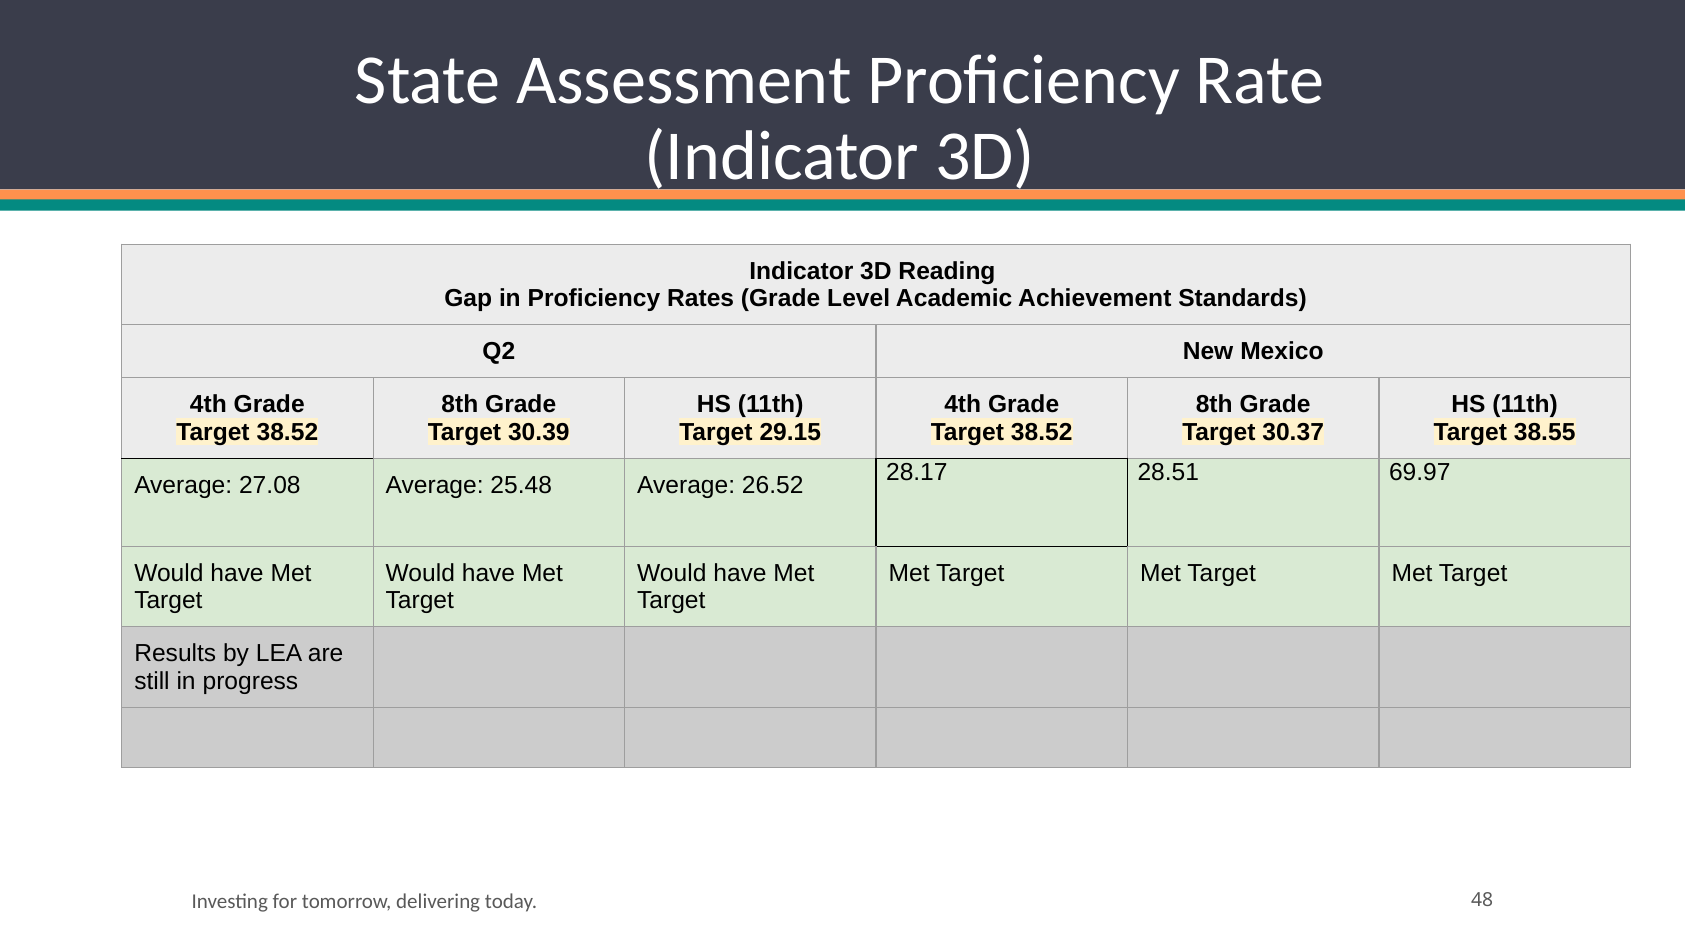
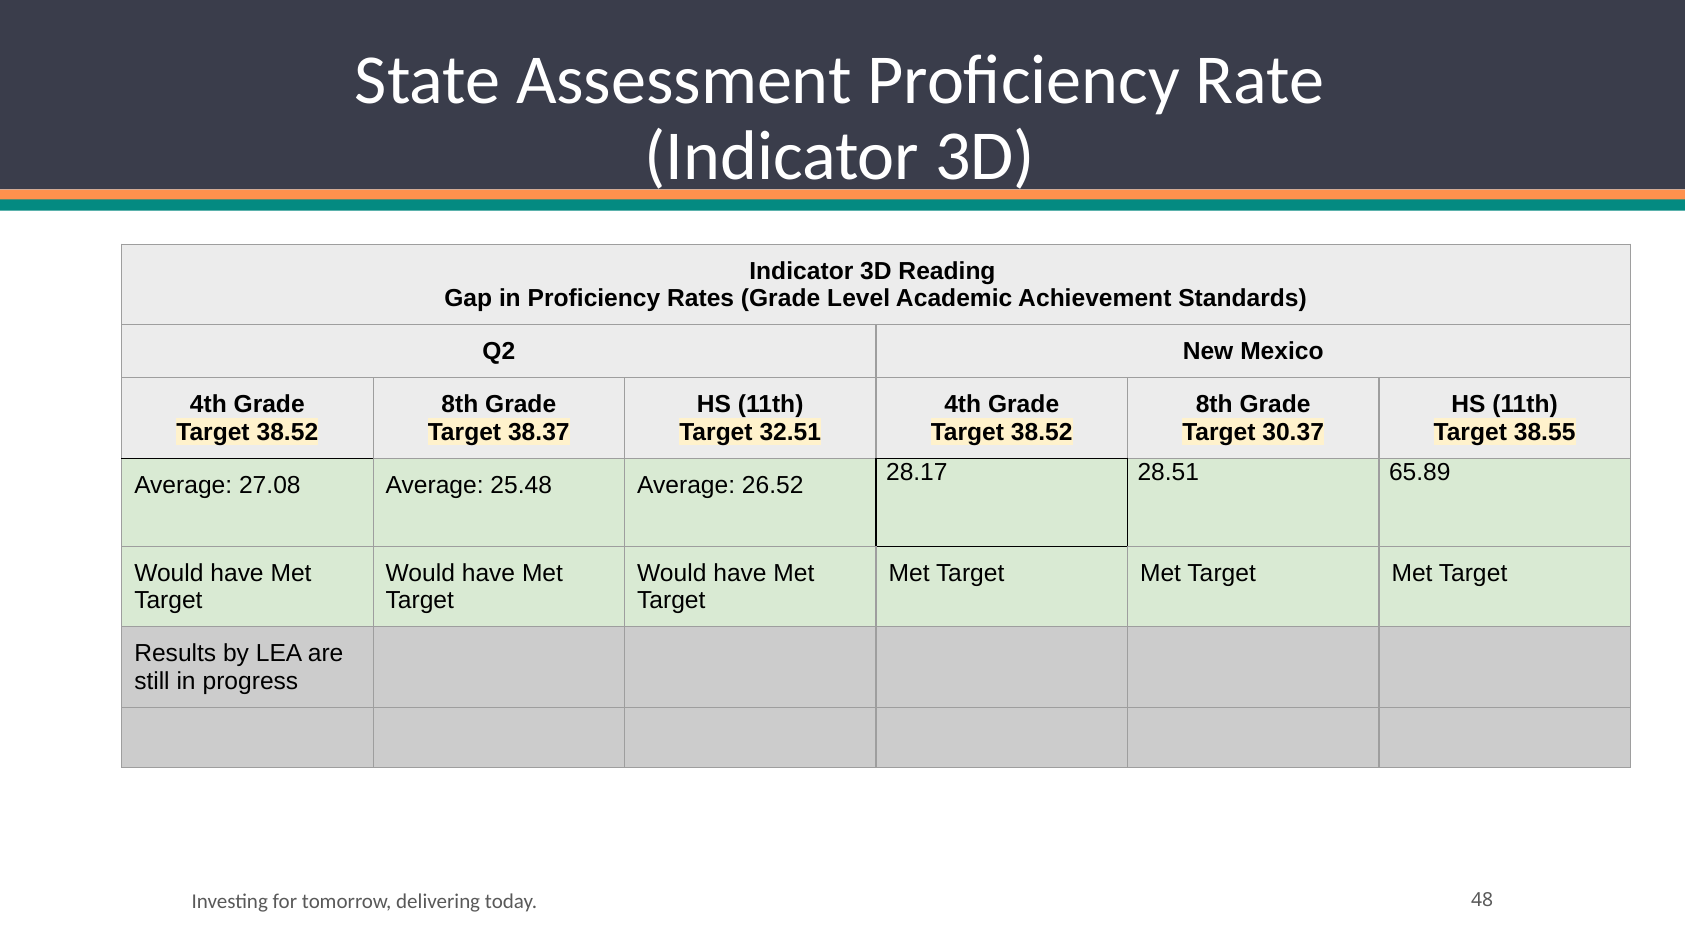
30.39: 30.39 -> 38.37 (539, 432)
29.15: 29.15 -> 32.51 (790, 432)
69.97: 69.97 -> 65.89 (1420, 472)
